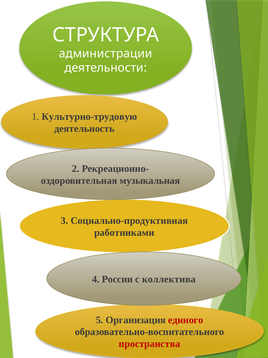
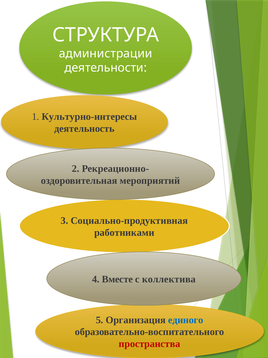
Культурно-трудовую: Культурно-трудовую -> Культурно-интересы (89, 116)
музыкальная: музыкальная -> мероприятий (150, 180)
России: России -> Вместе (117, 279)
единого colour: red -> blue (186, 319)
